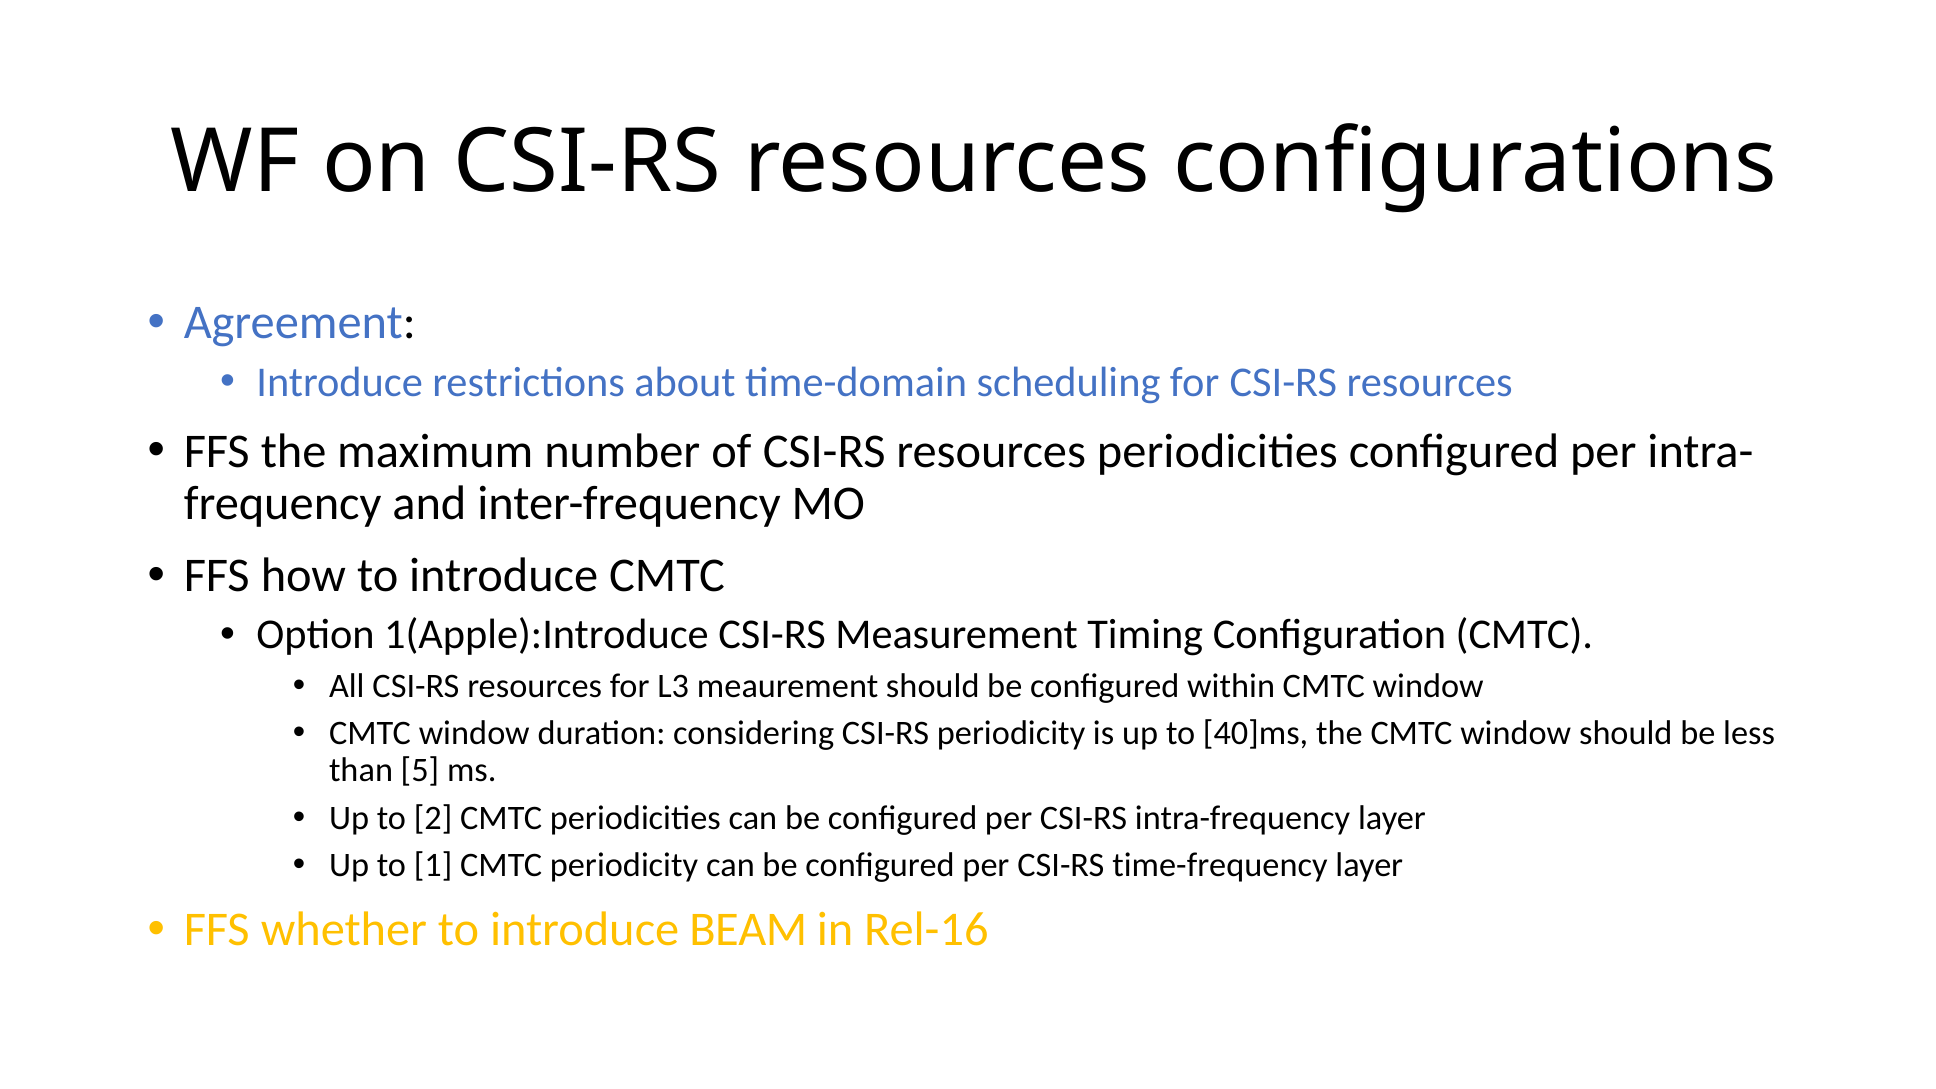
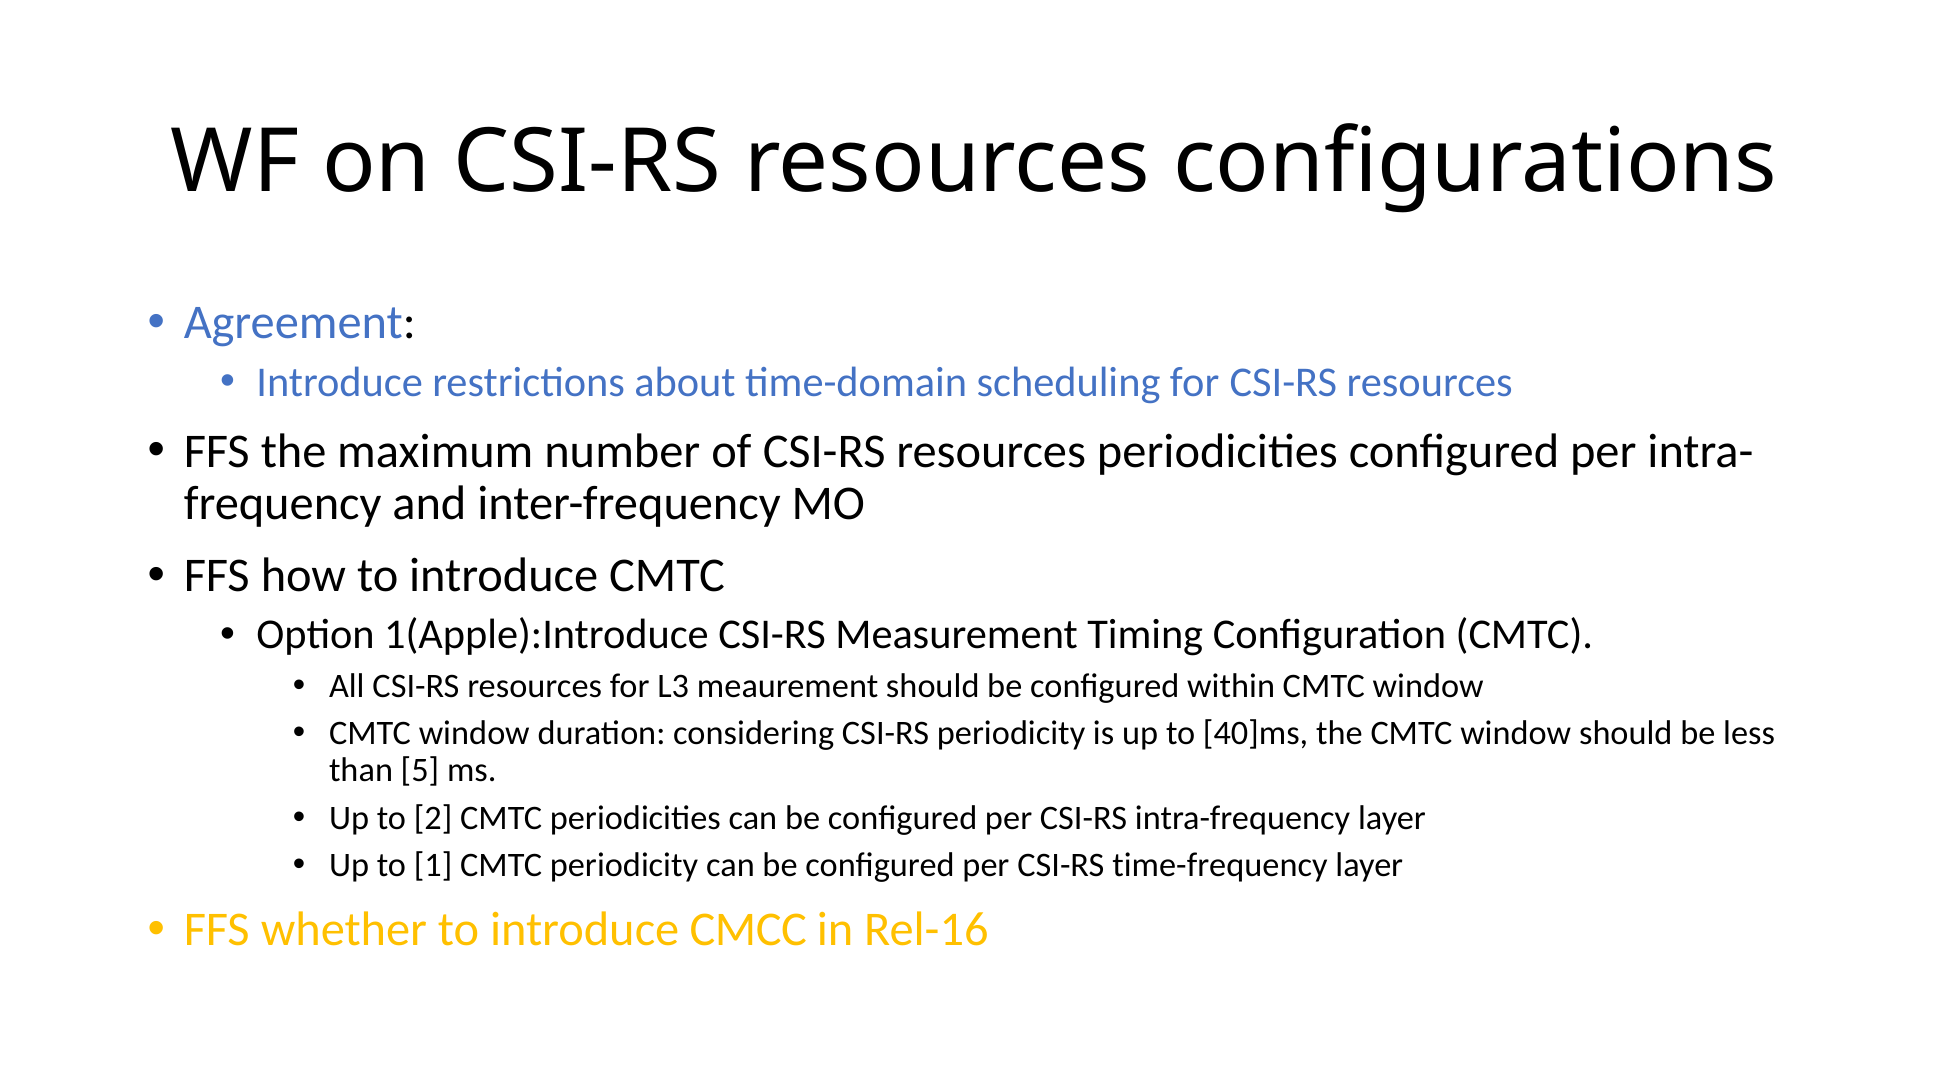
BEAM: BEAM -> CMCC (748, 930)
